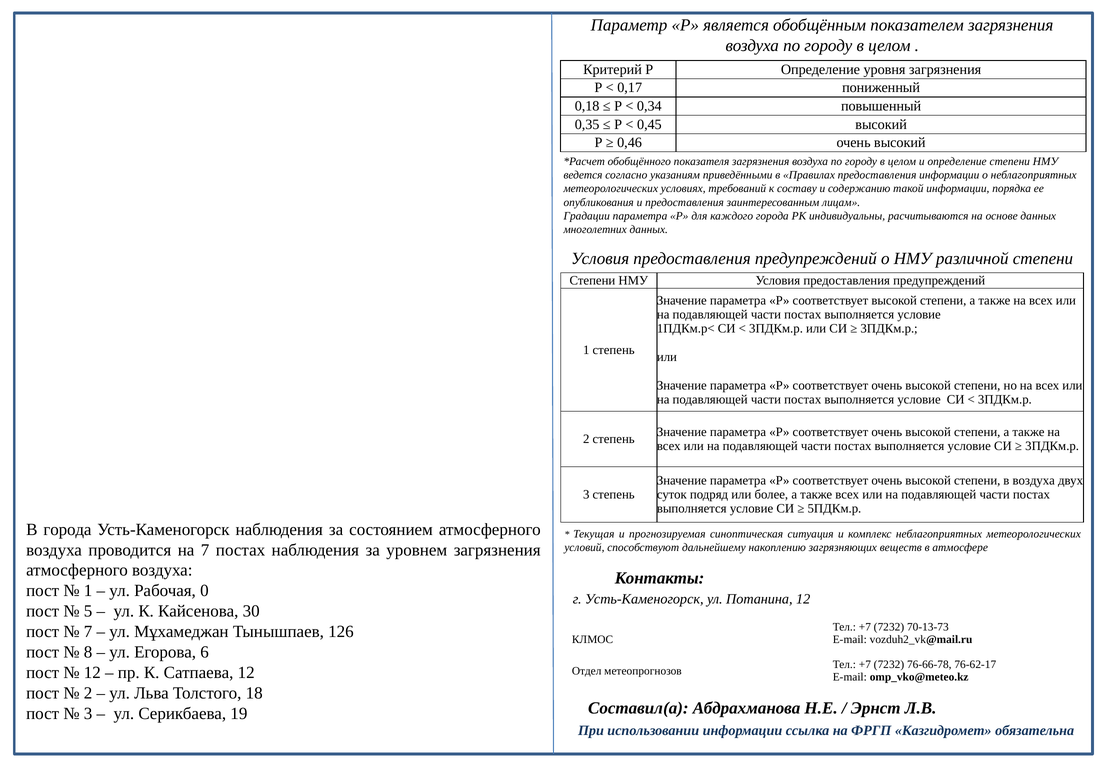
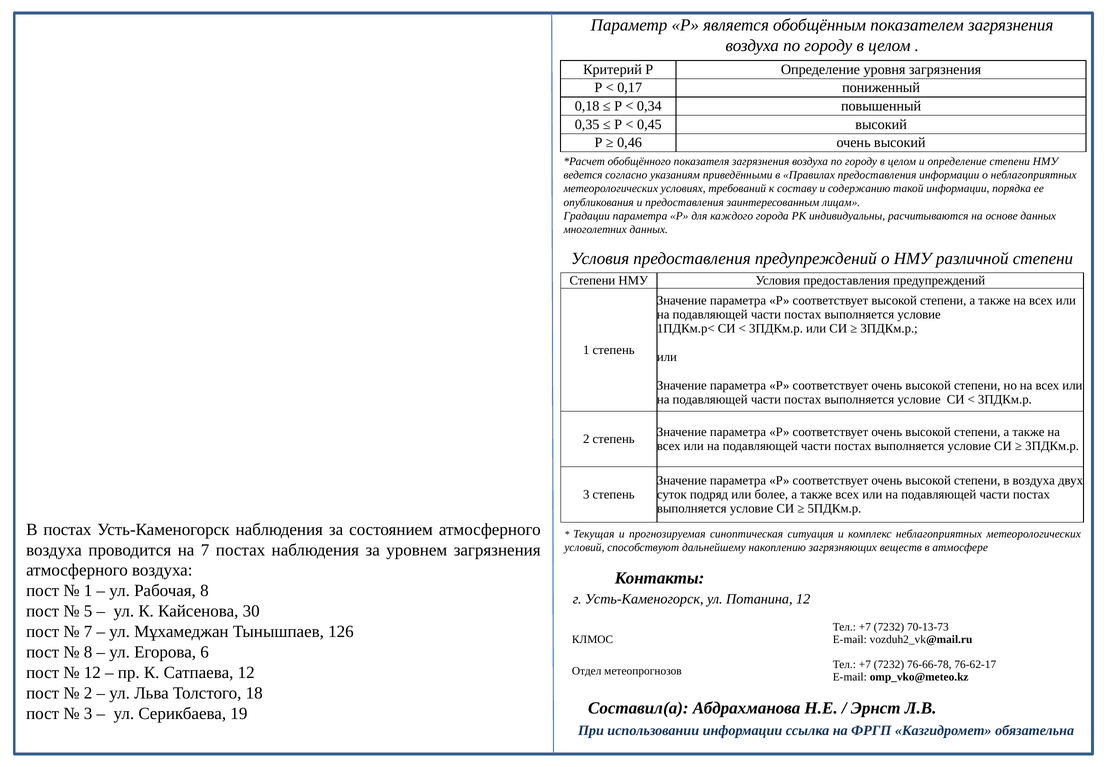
В города: города -> постах (67, 529)
Рабочая 0: 0 -> 8 (204, 590)
